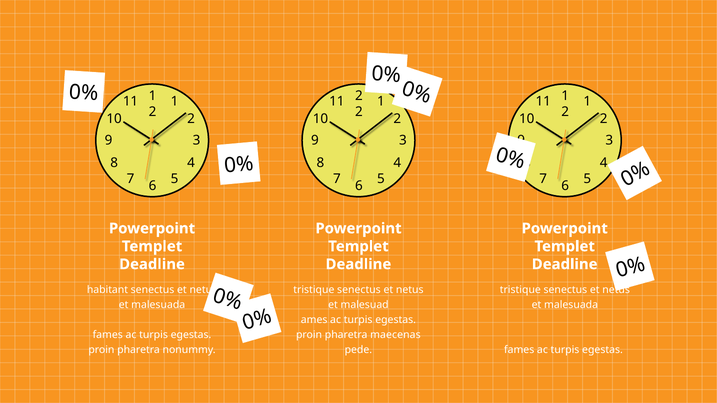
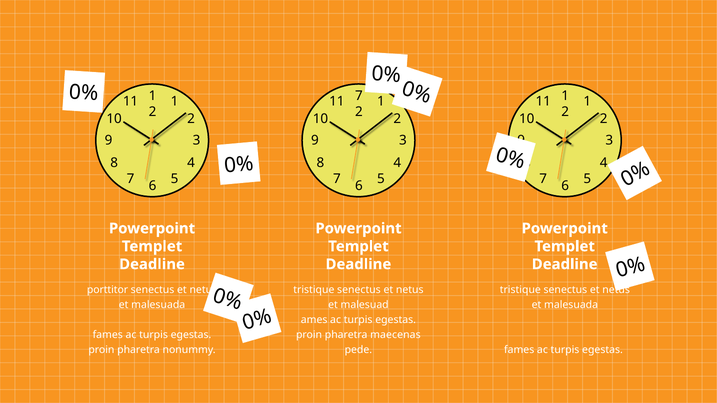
11 2: 2 -> 7 (359, 96)
habitant: habitant -> porttitor (107, 290)
